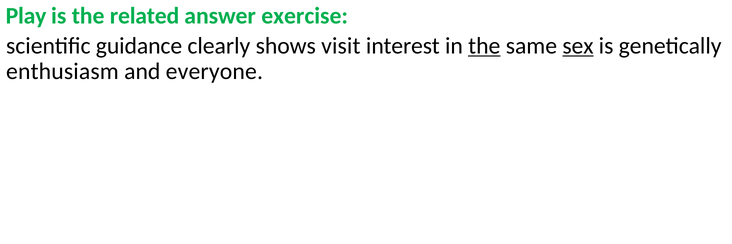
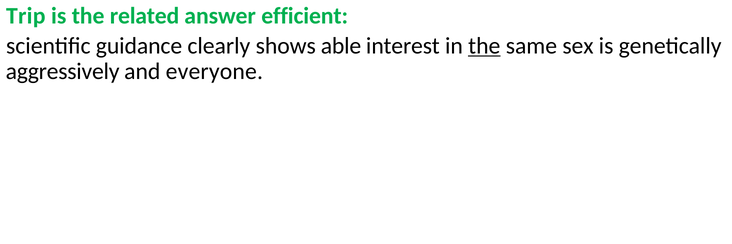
Play: Play -> Trip (26, 16)
exercise: exercise -> efficient (305, 16)
visit: visit -> able (341, 46)
sex underline: present -> none (578, 46)
enthusiasm: enthusiasm -> aggressively (63, 71)
